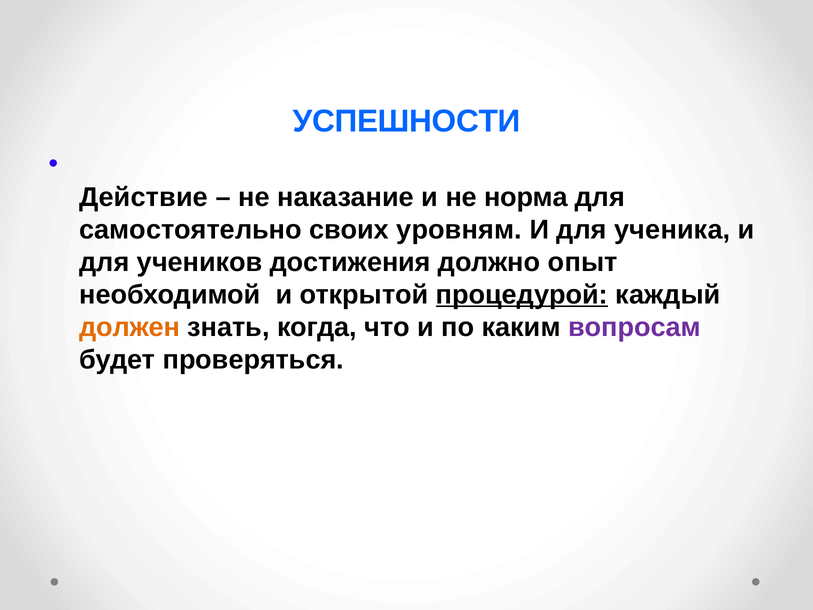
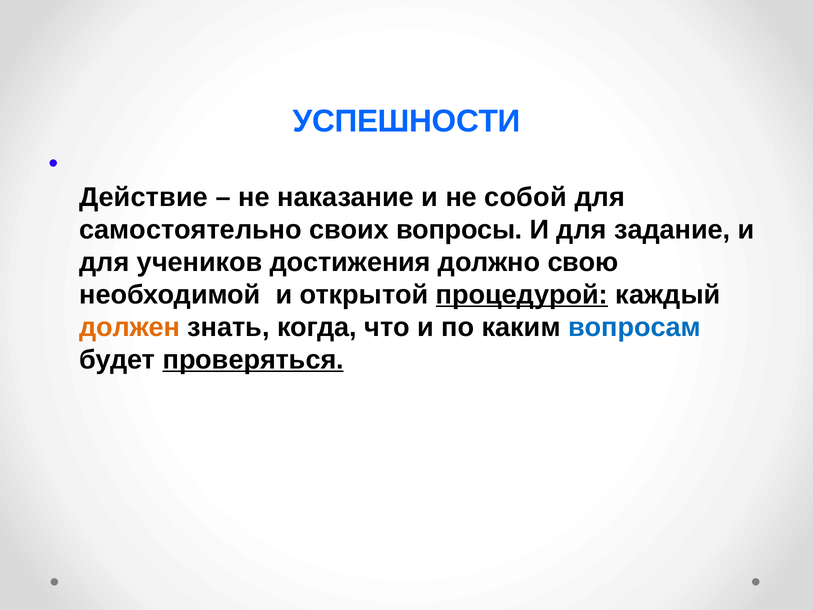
норма: норма -> собой (526, 197)
уровням: уровням -> вопросы (459, 230)
ученика: ученика -> задание (672, 230)
опыт: опыт -> свою (583, 262)
вопросам colour: purple -> blue (634, 327)
проверяться underline: none -> present (253, 360)
